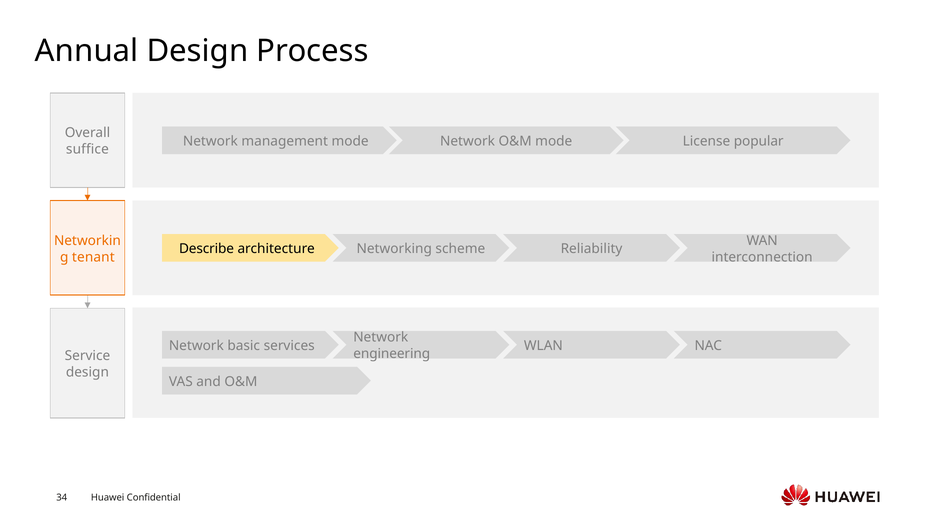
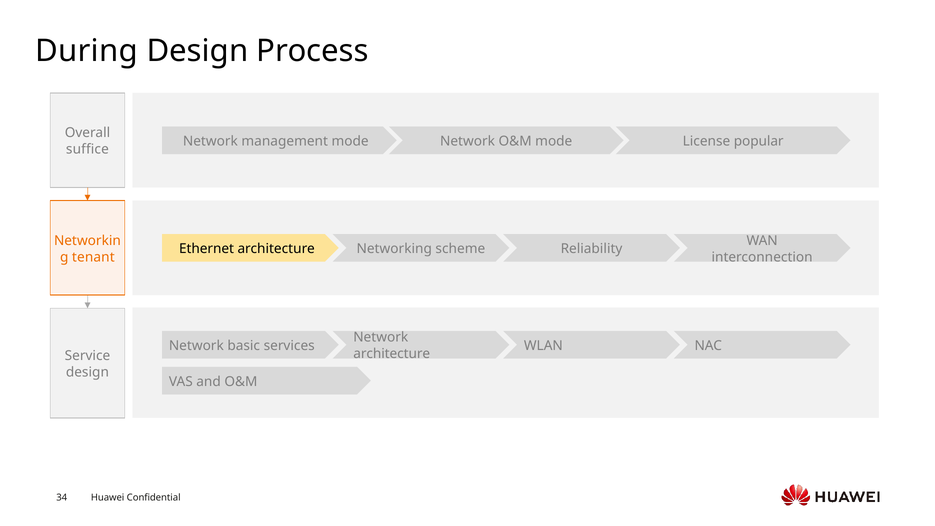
Annual: Annual -> During (87, 51)
Describe: Describe -> Ethernet (206, 249)
engineering: engineering -> architecture (392, 354)
